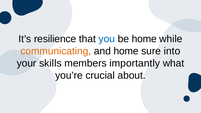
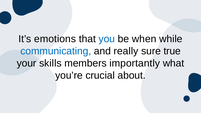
resilience: resilience -> emotions (55, 39)
be home: home -> when (144, 39)
communicating colour: orange -> blue (56, 51)
and home: home -> really (126, 51)
into: into -> true (172, 51)
